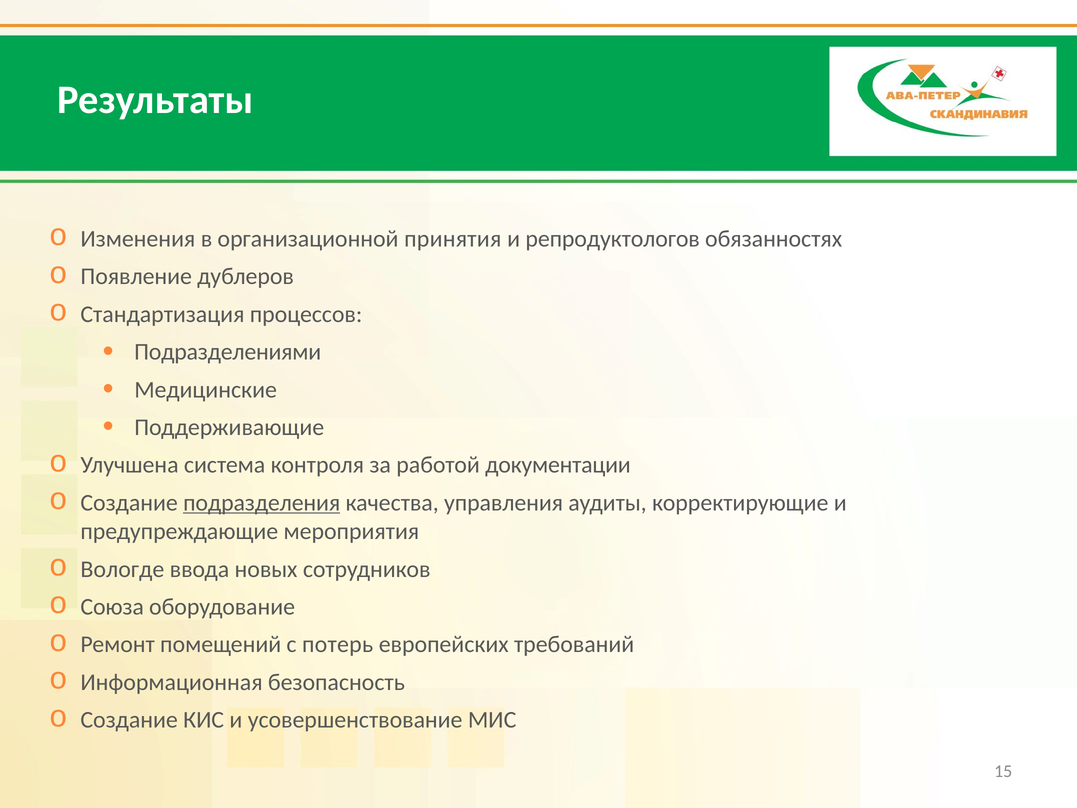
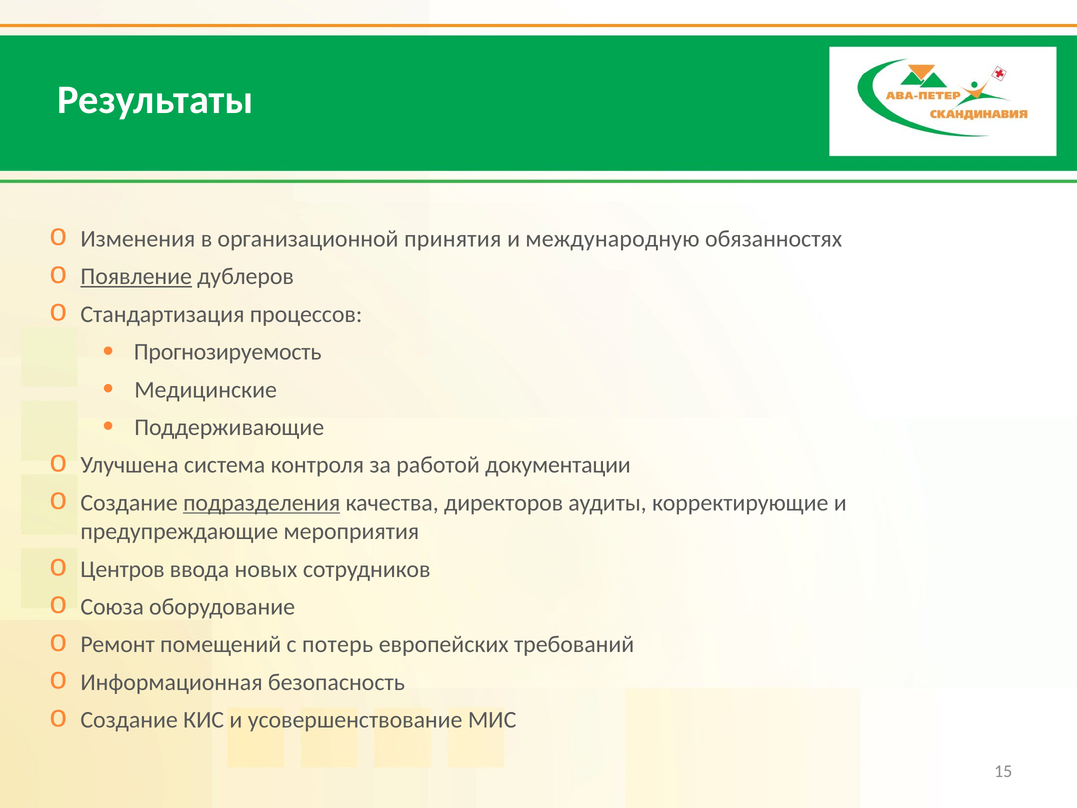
репродуктологов: репродуктологов -> международную (612, 239)
Появление underline: none -> present (136, 276)
Подразделениями: Подразделениями -> Прогнозируемость (228, 352)
управления: управления -> директоров (504, 503)
Вологде: Вологде -> Центров (123, 569)
